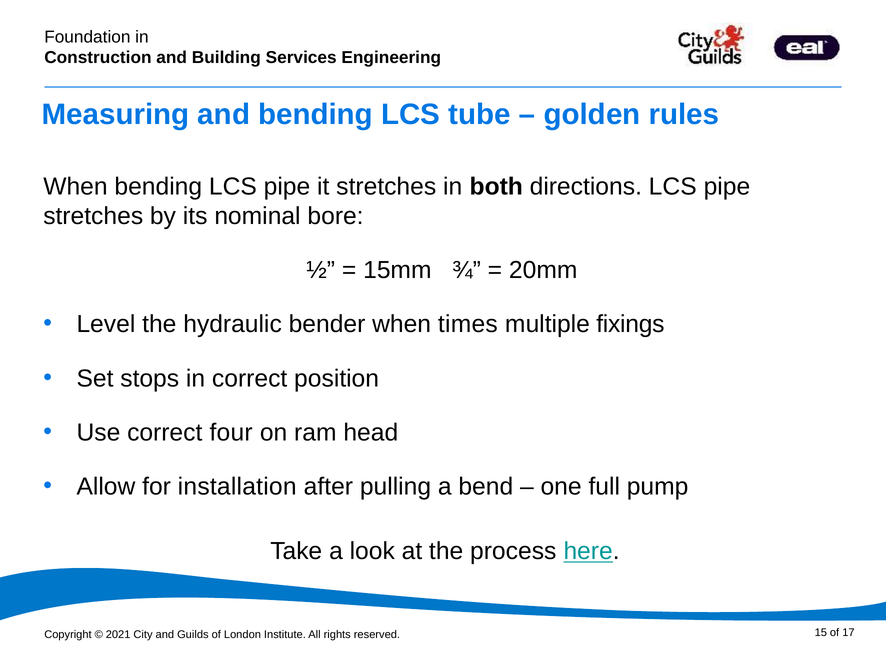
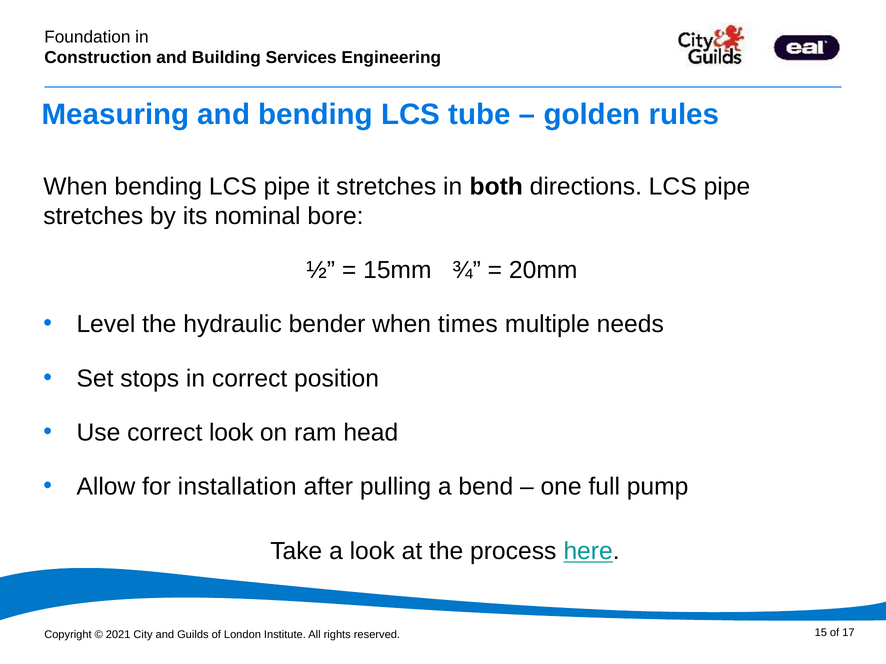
fixings: fixings -> needs (630, 325)
correct four: four -> look (231, 433)
